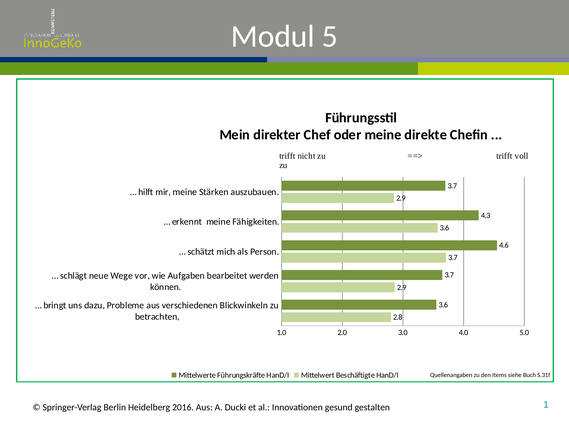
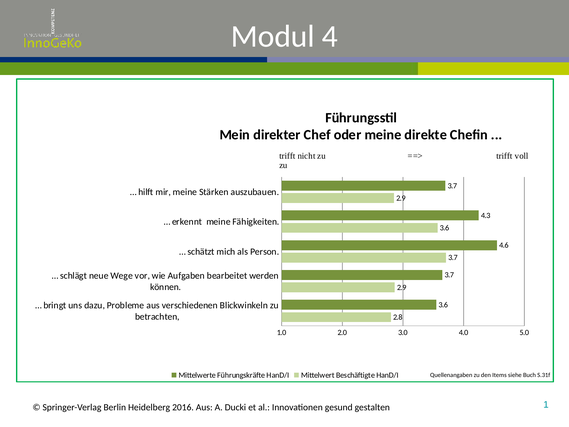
5: 5 -> 4 (330, 36)
